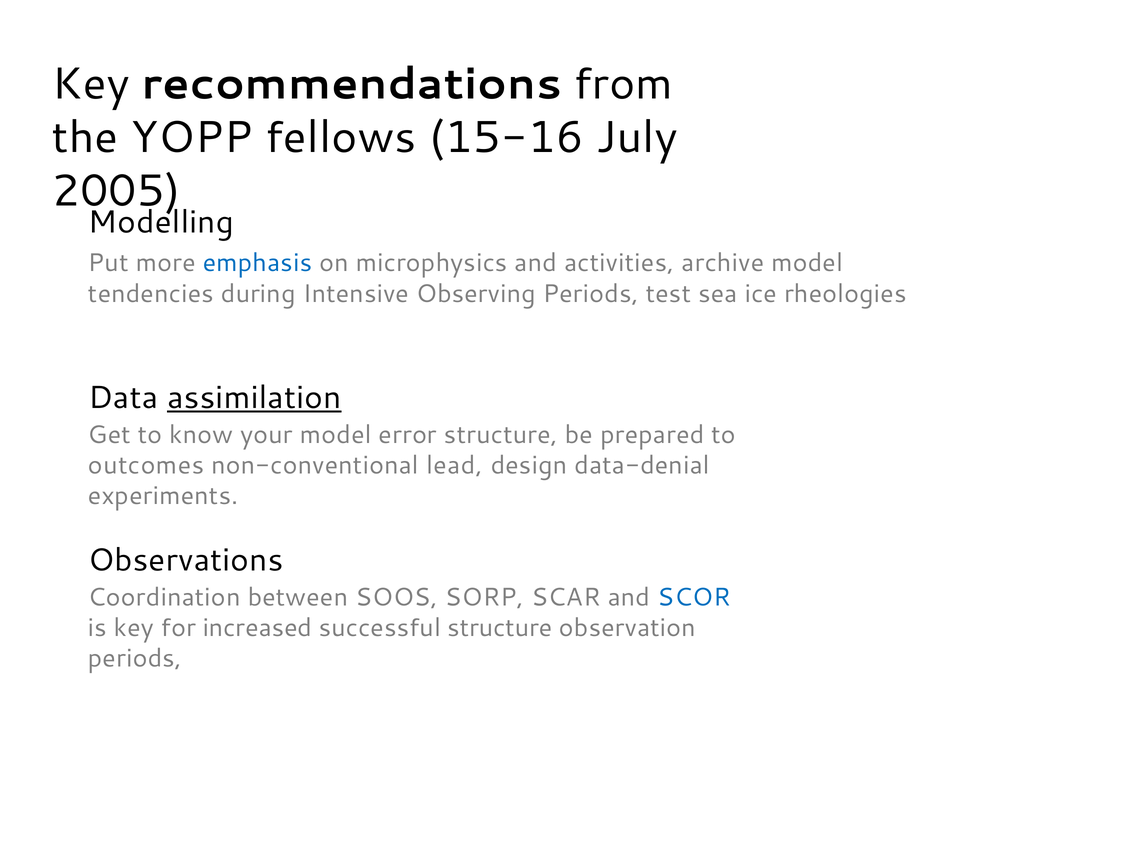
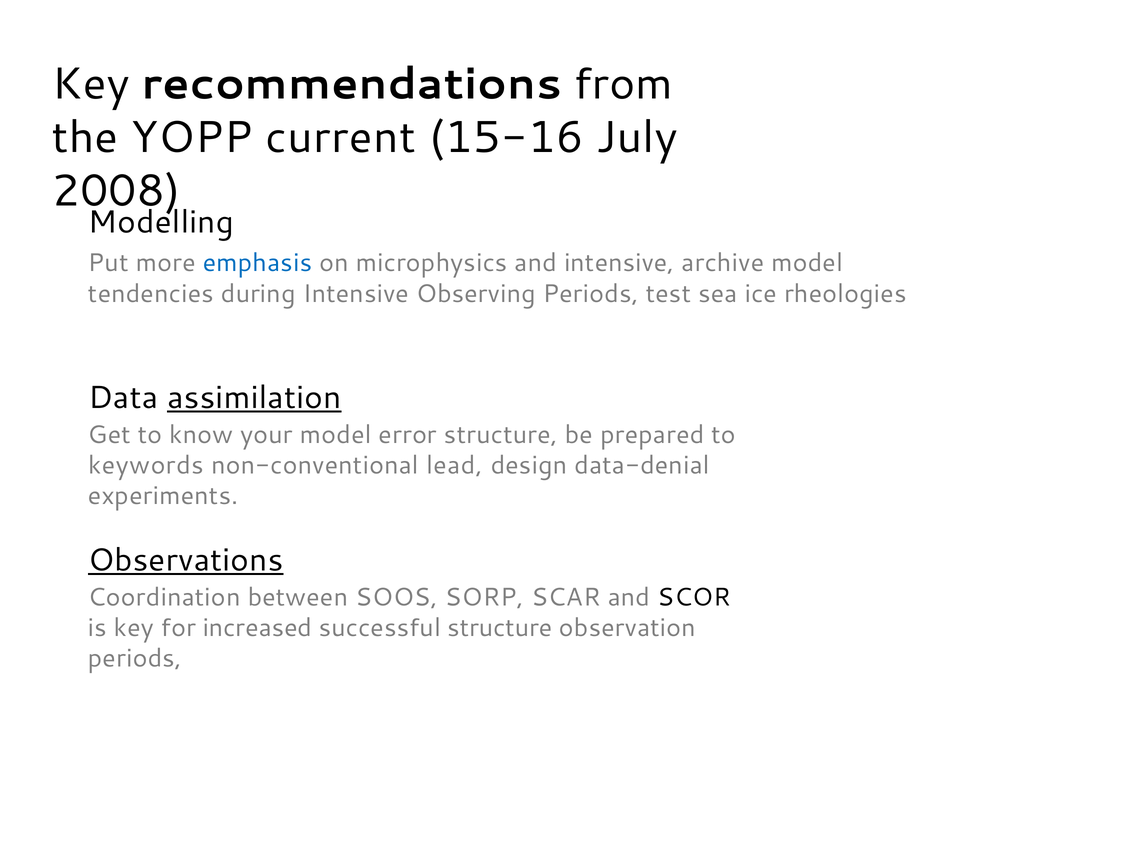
fellows: fellows -> current (341, 138)
2005: 2005 -> 2008 (116, 191)
and activities: activities -> intensive (619, 263)
outcomes: outcomes -> keywords (146, 465)
Observations underline: none -> present (186, 560)
SCOR colour: blue -> black (694, 597)
